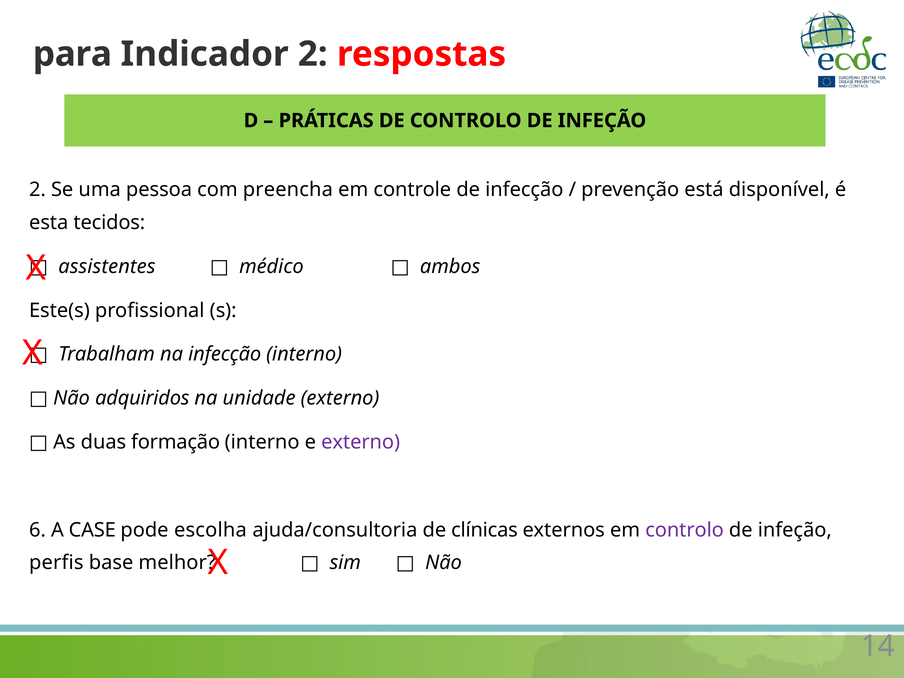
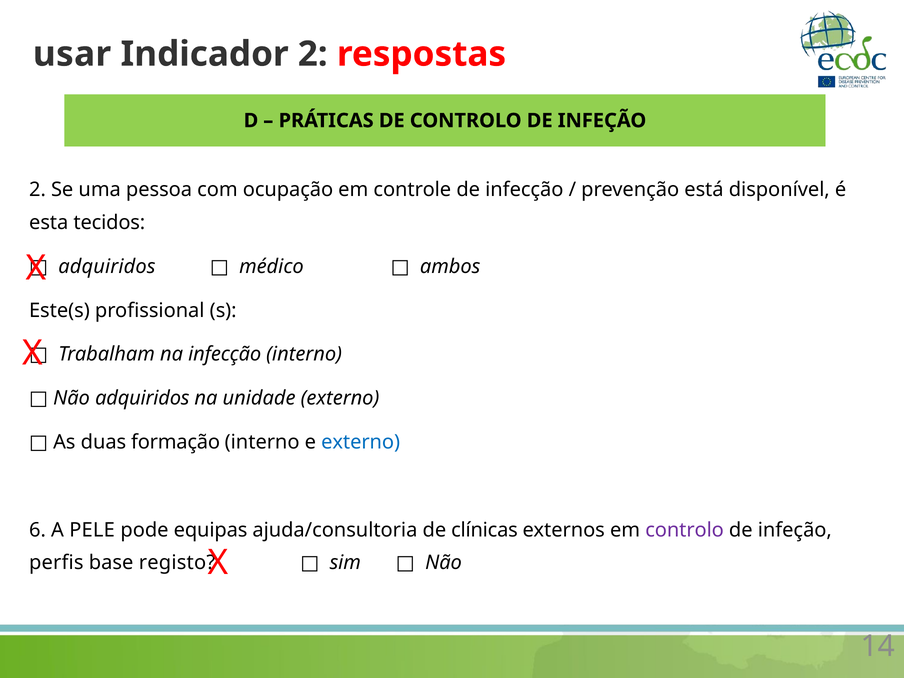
para: para -> usar (72, 54)
preencha: preencha -> ocupação (288, 190)
assistentes: assistentes -> adquiridos (107, 266)
externo colour: purple -> blue (361, 442)
CASE: CASE -> PELE (92, 530)
escolha: escolha -> equipas (211, 530)
melhor: melhor -> registo (177, 563)
